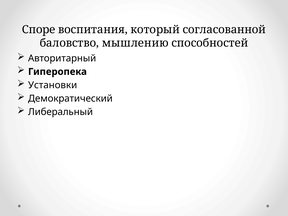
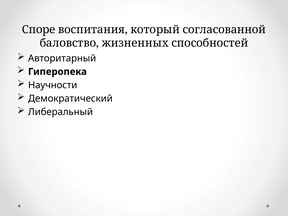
мышлению: мышлению -> жизненных (135, 43)
Установки: Установки -> Научности (53, 85)
